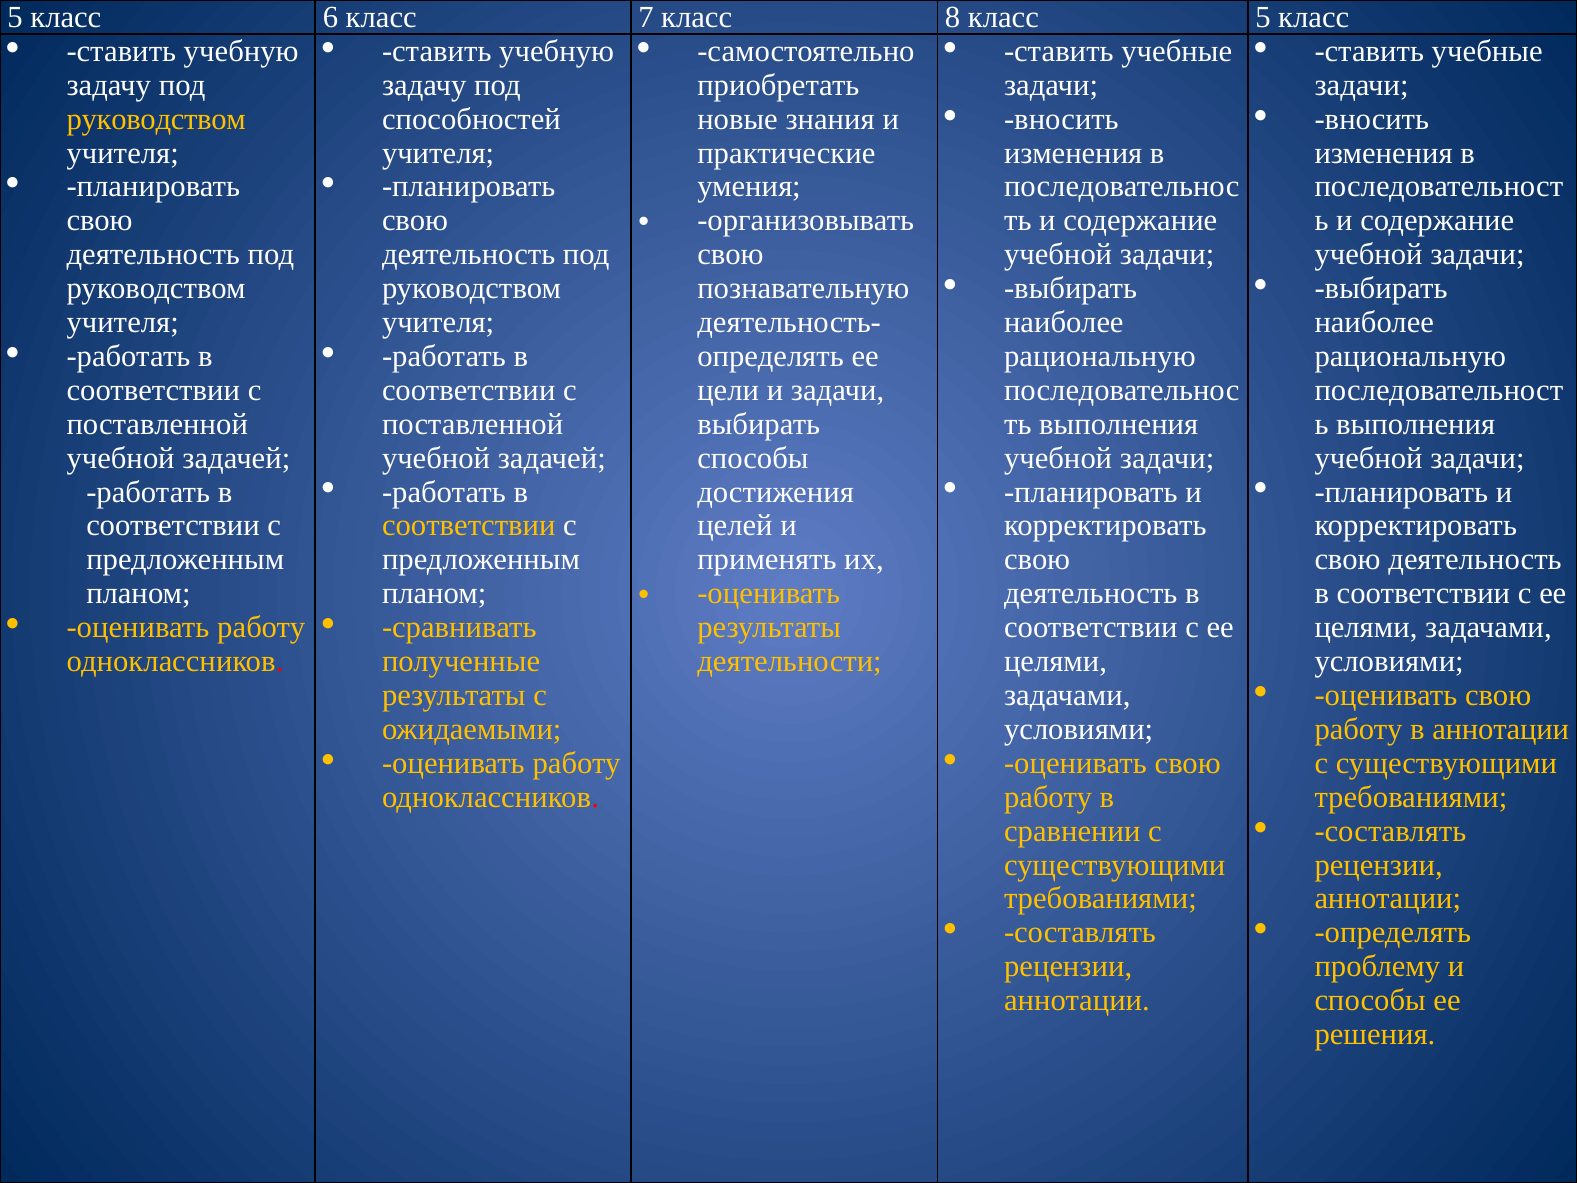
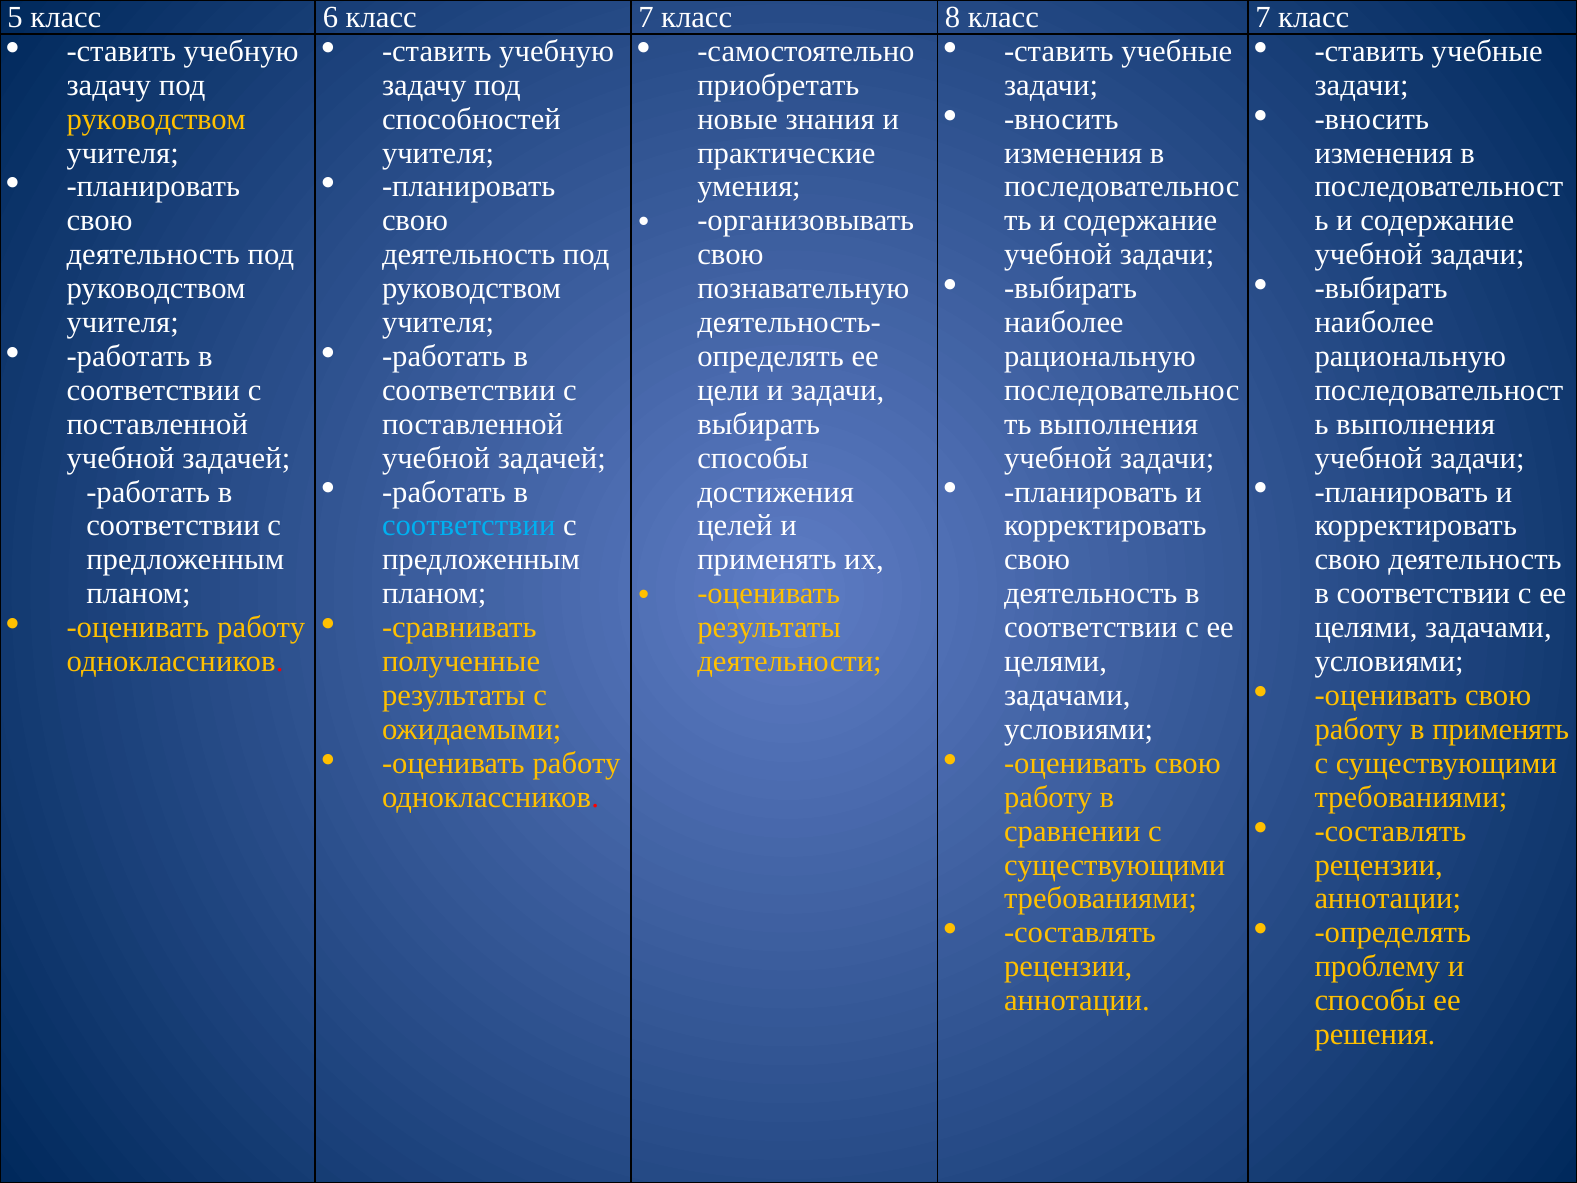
8 класс 5: 5 -> 7 (1263, 17)
соответствии colour: yellow -> light blue (469, 526)
в аннотации: аннотации -> применять (1501, 729)
